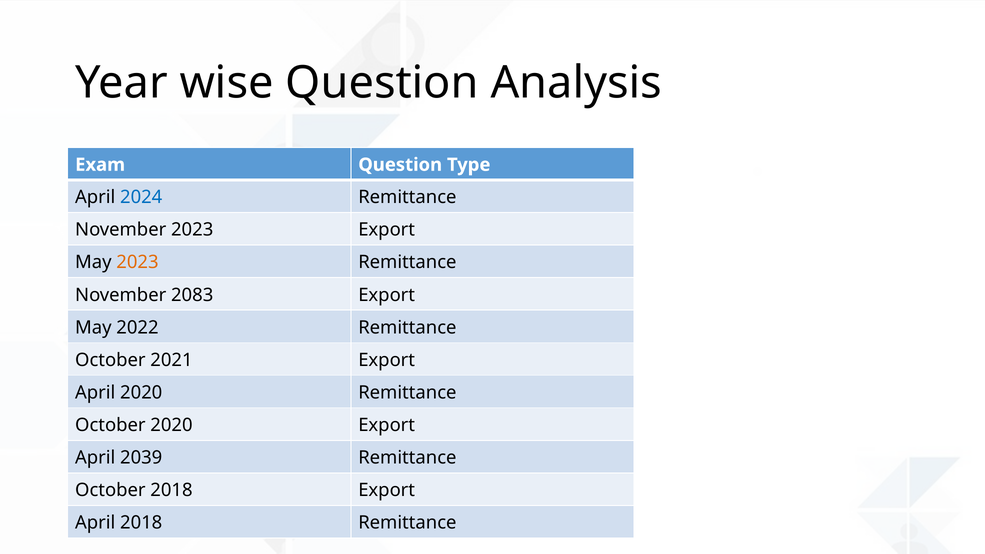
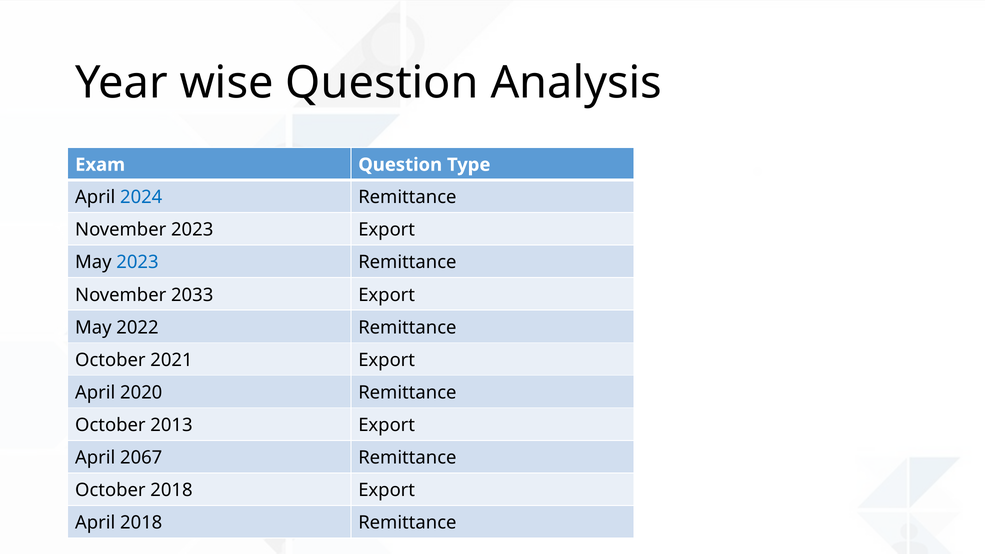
2023 colour: orange -> blue (137, 262)
2083: 2083 -> 2033 (192, 295)
October 2020: 2020 -> 2013 (171, 425)
2039: 2039 -> 2067 (141, 458)
